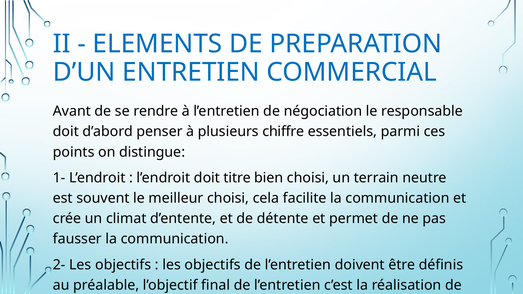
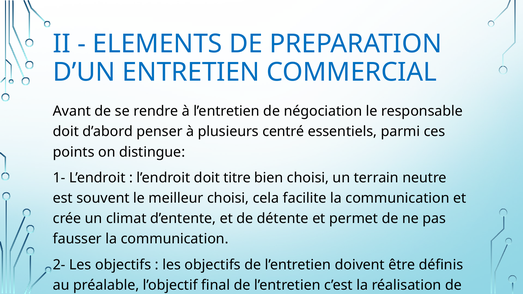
chiffre: chiffre -> centré (283, 132)
